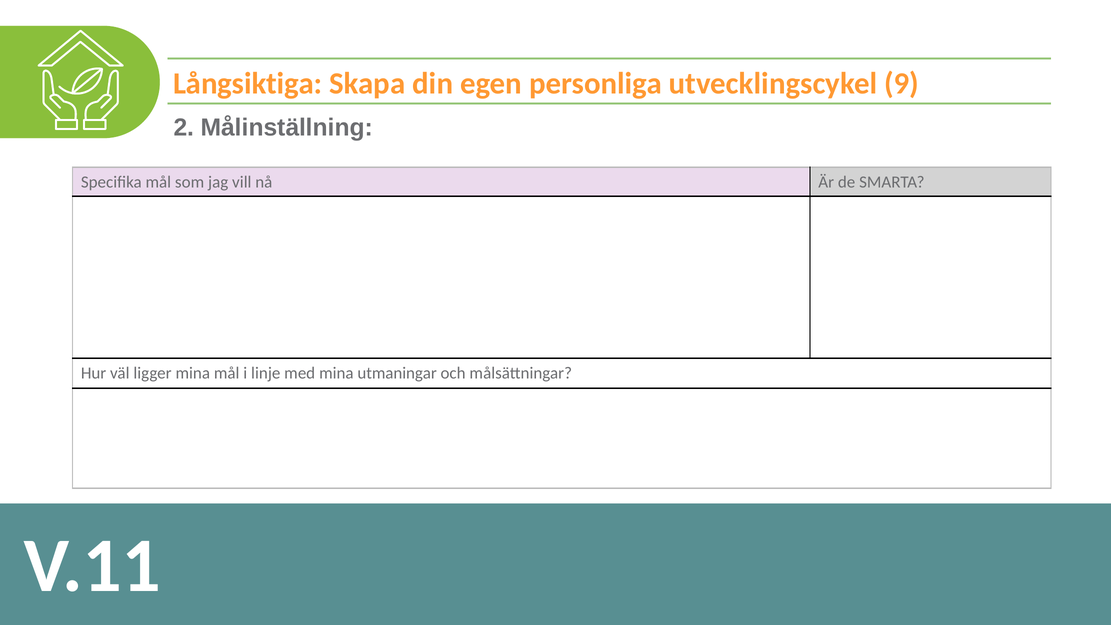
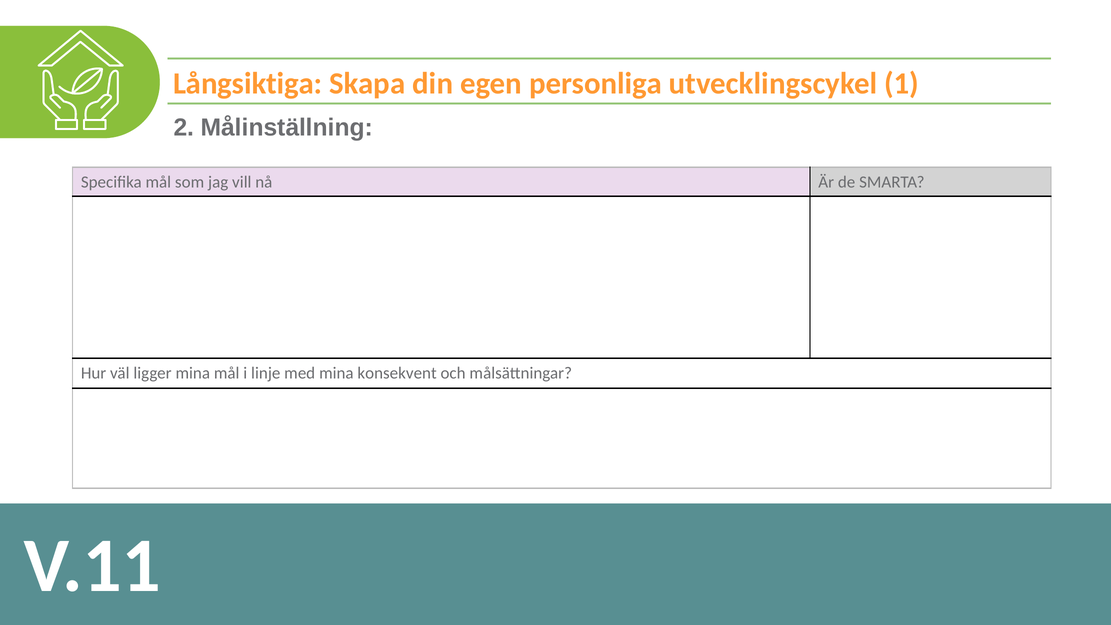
9: 9 -> 1 (902, 83)
utmaningar: utmaningar -> konsekvent (397, 373)
